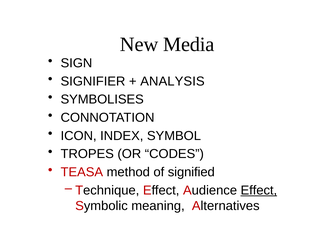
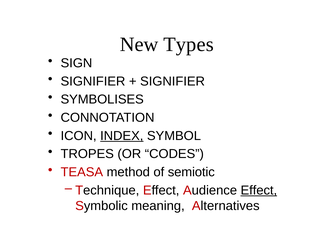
Media: Media -> Types (189, 45)
ANALYSIS: ANALYSIS -> SIGNIFIER (173, 81)
INDEX underline: none -> present (122, 136)
signified: signified -> semiotic (191, 172)
